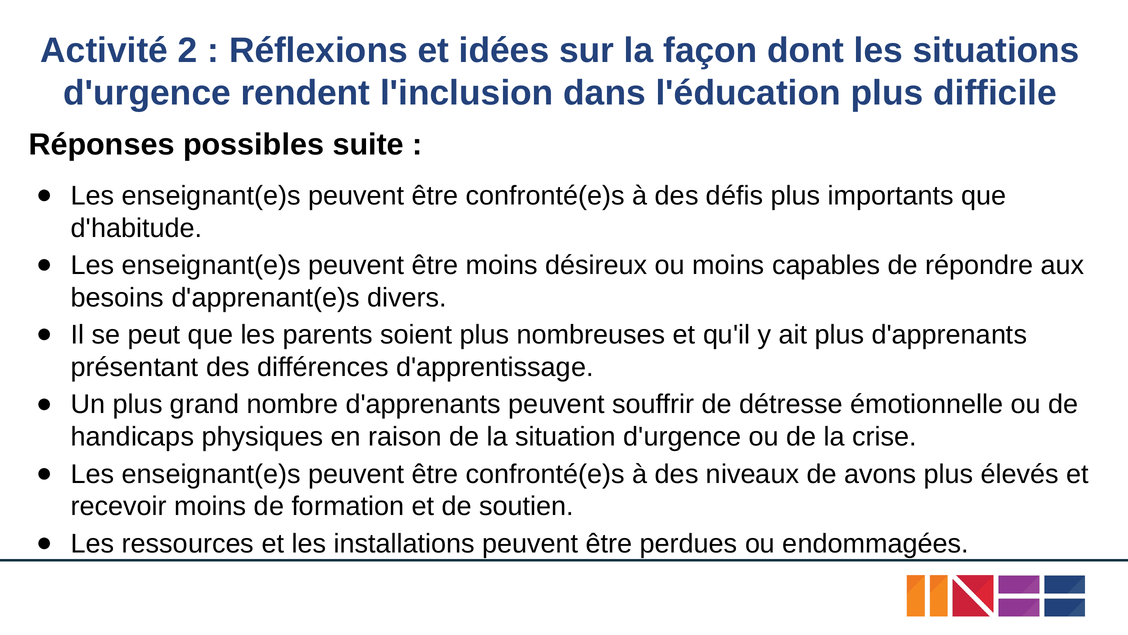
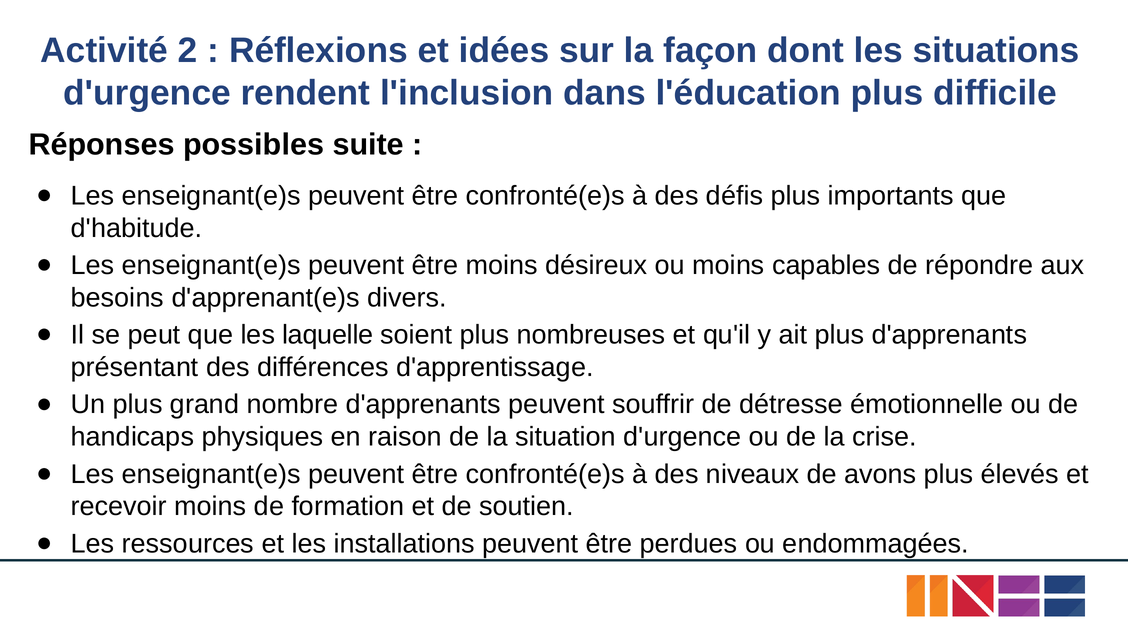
parents: parents -> laquelle (328, 335)
